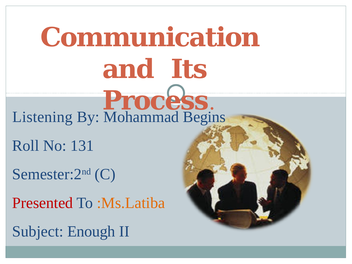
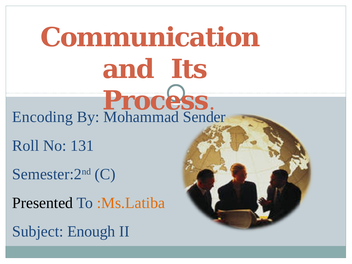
Listening: Listening -> Encoding (43, 117)
Begins: Begins -> Sender (204, 117)
Presented colour: red -> black (43, 203)
